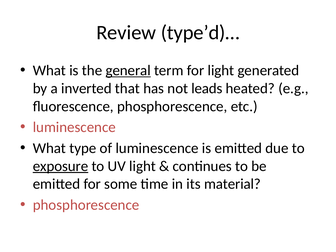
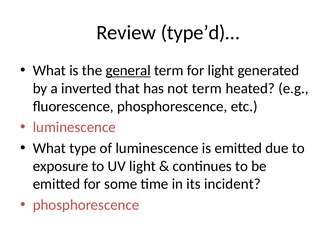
not leads: leads -> term (207, 88)
exposure underline: present -> none (61, 166)
material: material -> incident (232, 184)
